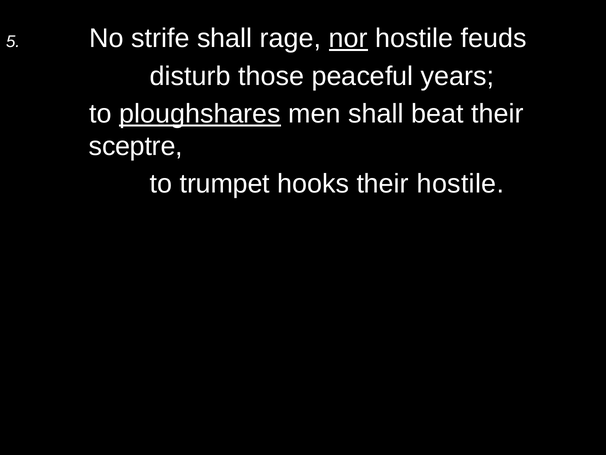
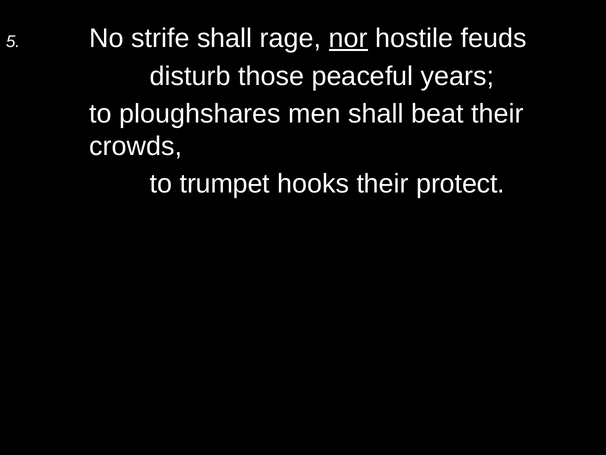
ploughshares underline: present -> none (200, 114)
sceptre: sceptre -> crowds (136, 146)
their hostile: hostile -> protect (461, 184)
